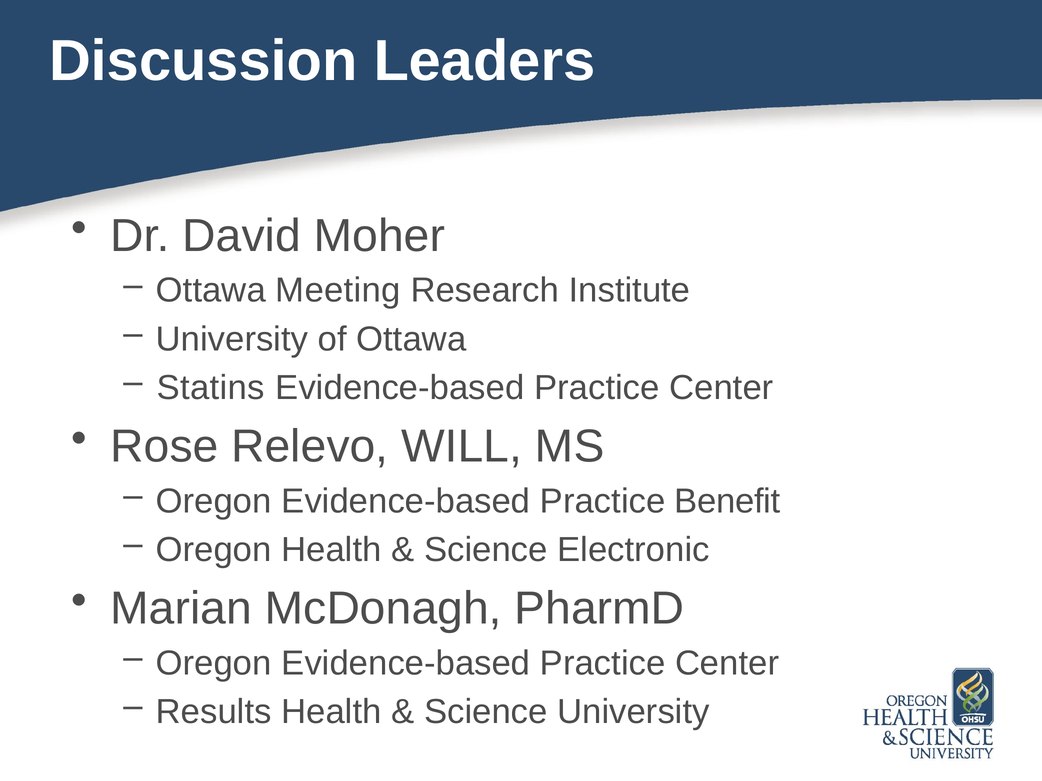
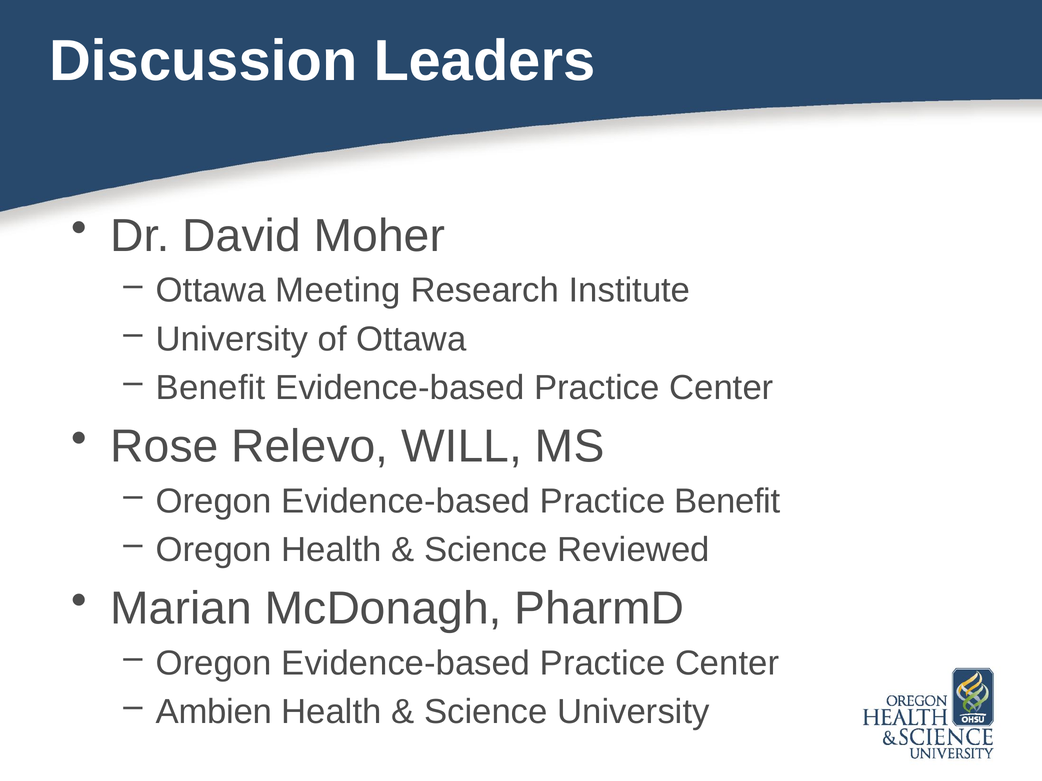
Statins: Statins -> Benefit (211, 388)
Electronic: Electronic -> Reviewed (633, 550)
Results: Results -> Ambien (214, 712)
